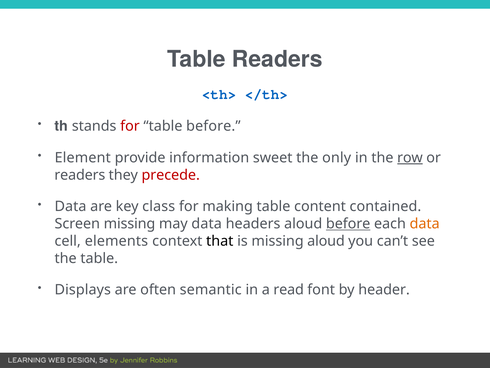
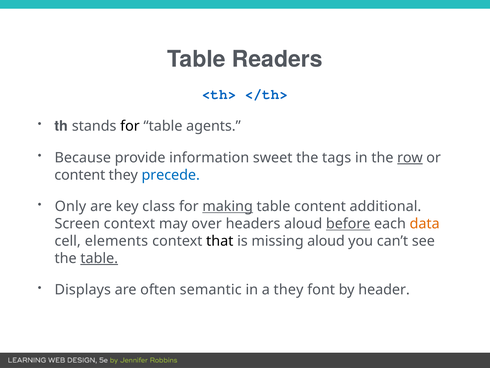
for colour: red -> black (130, 126)
table before: before -> agents (213, 126)
Element: Element -> Because (83, 157)
only: only -> tags (337, 157)
readers: readers -> content (80, 175)
precede colour: red -> blue (171, 175)
Data: Data -> Only (70, 206)
making underline: none -> present (228, 206)
contained: contained -> additional (385, 206)
Screen missing: missing -> context (129, 223)
may data: data -> over (207, 223)
table underline: none -> present (99, 258)
a read: read -> they (289, 290)
